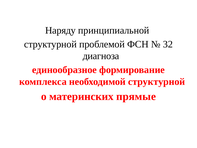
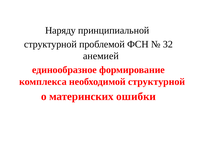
диагноза: диагноза -> анемией (101, 56)
прямые: прямые -> ошибки (136, 96)
